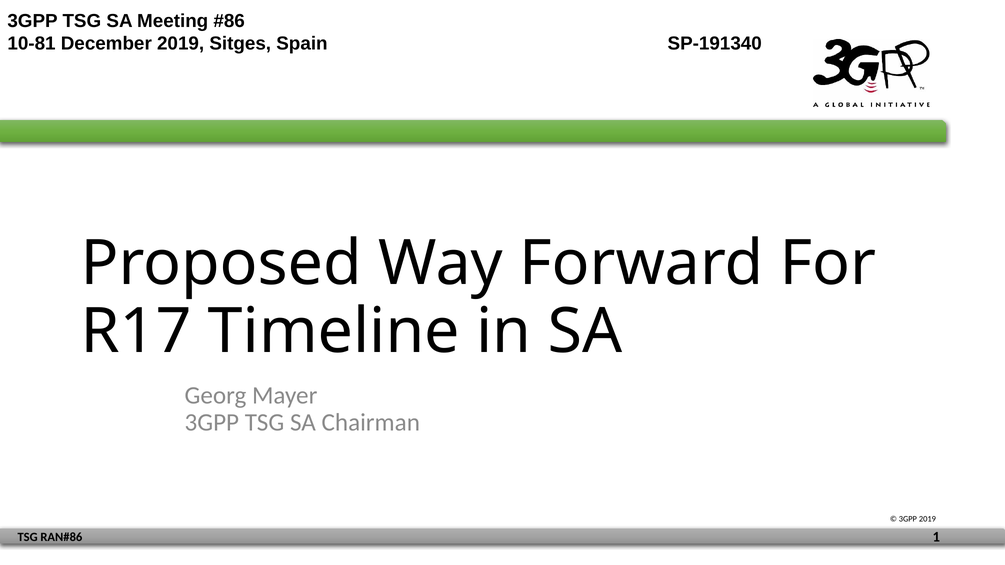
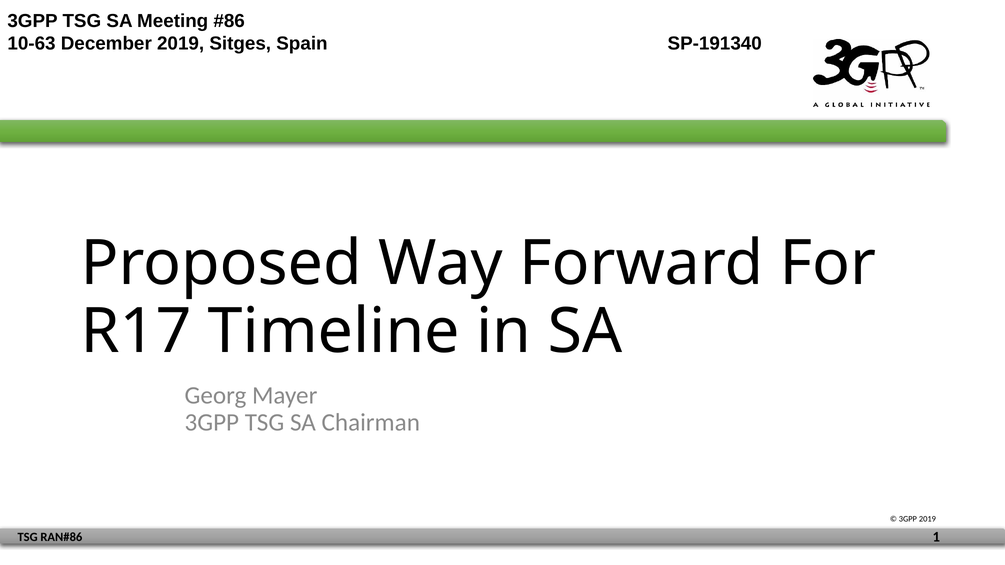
10-81: 10-81 -> 10-63 (31, 43)
